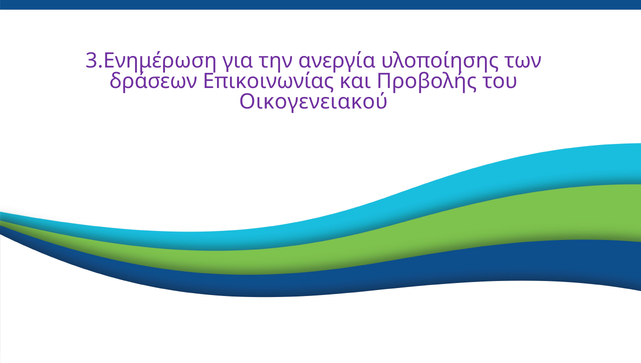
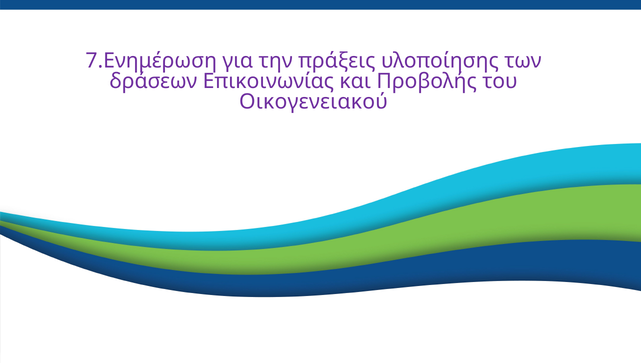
3.Ενημέρωση: 3.Ενημέρωση -> 7.Ενημέρωση (151, 61)
ανεργία: ανεργία -> πράξεις (337, 61)
